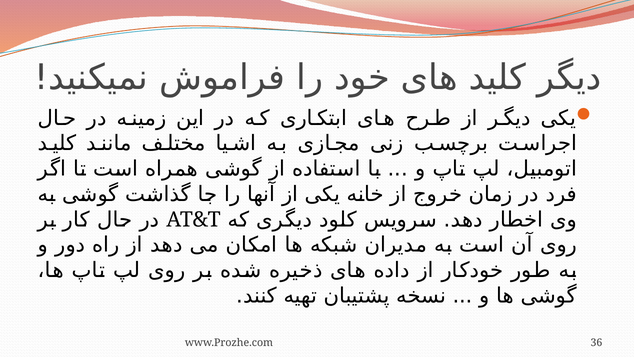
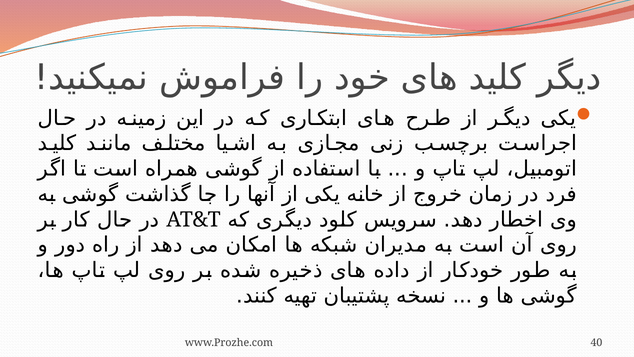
36: 36 -> 40 (596, 342)
